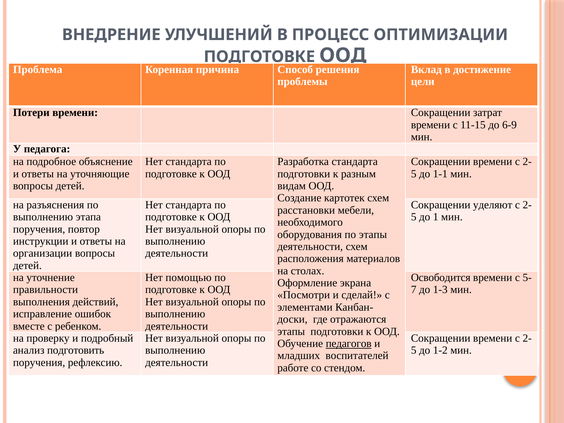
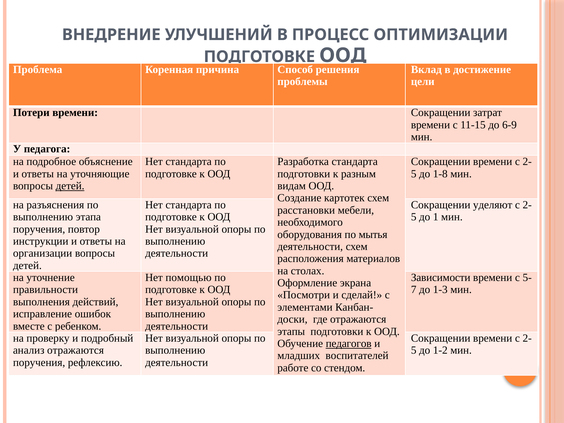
1-1: 1-1 -> 1-8 (440, 174)
детей underline: none -> present (70, 186)
по этапы: этапы -> мытья (373, 234)
Освободится: Освободится -> Зависимости (441, 278)
анализ подготовить: подготовить -> отражаются (76, 350)
